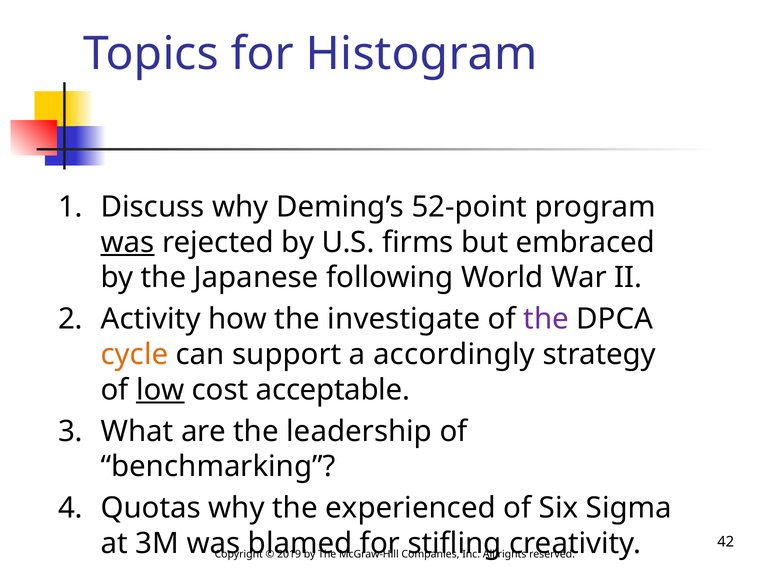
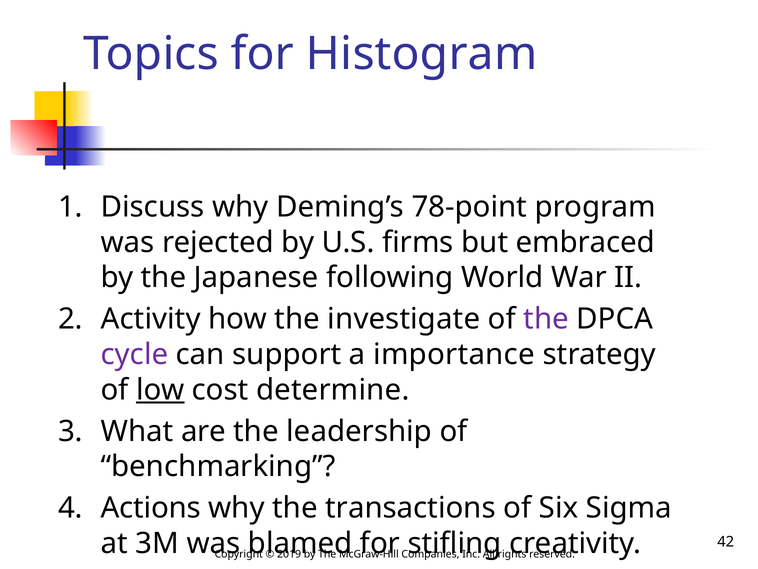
52-point: 52-point -> 78-point (469, 207)
was underline: present -> none (128, 242)
cycle colour: orange -> purple (134, 354)
accordingly: accordingly -> importance (454, 354)
acceptable: acceptable -> determine (333, 390)
Quotas: Quotas -> Actions (151, 508)
experienced: experienced -> transactions (411, 508)
